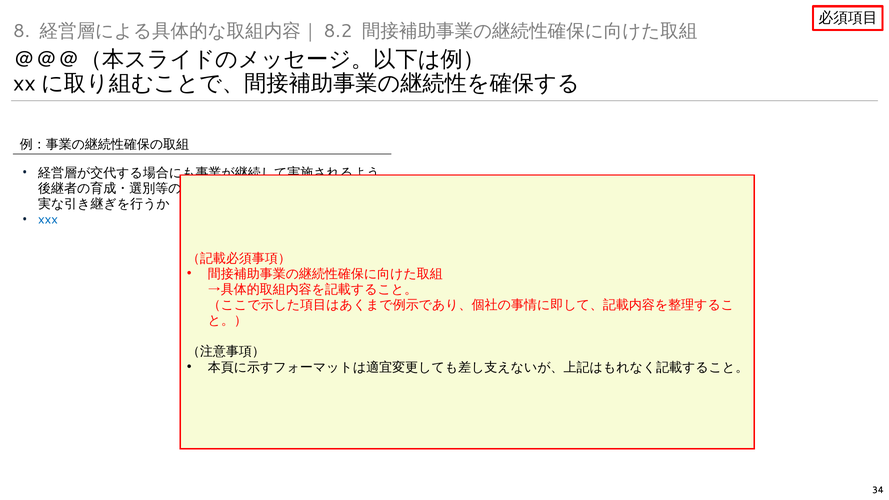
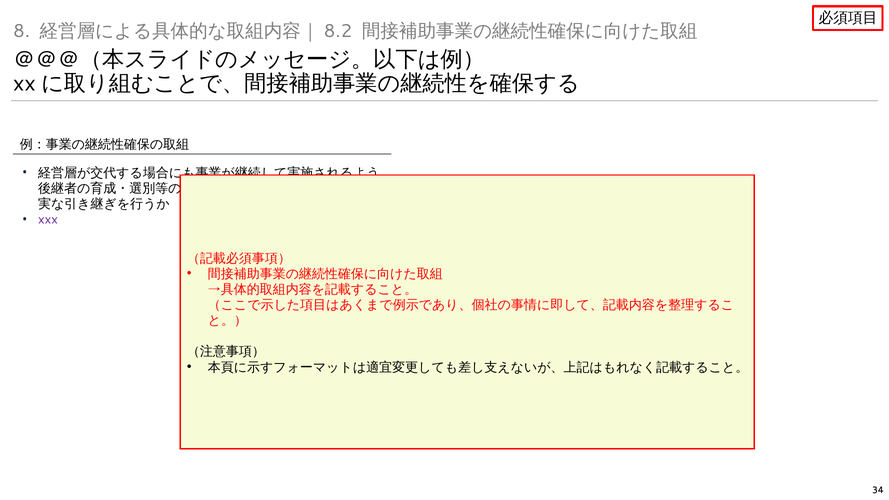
xxx colour: blue -> purple (48, 220)
